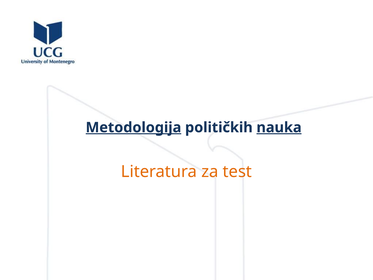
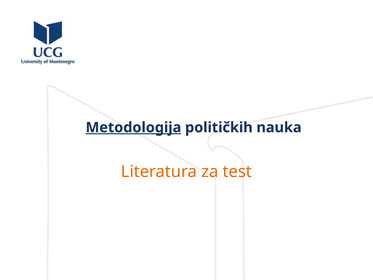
nauka underline: present -> none (279, 127)
